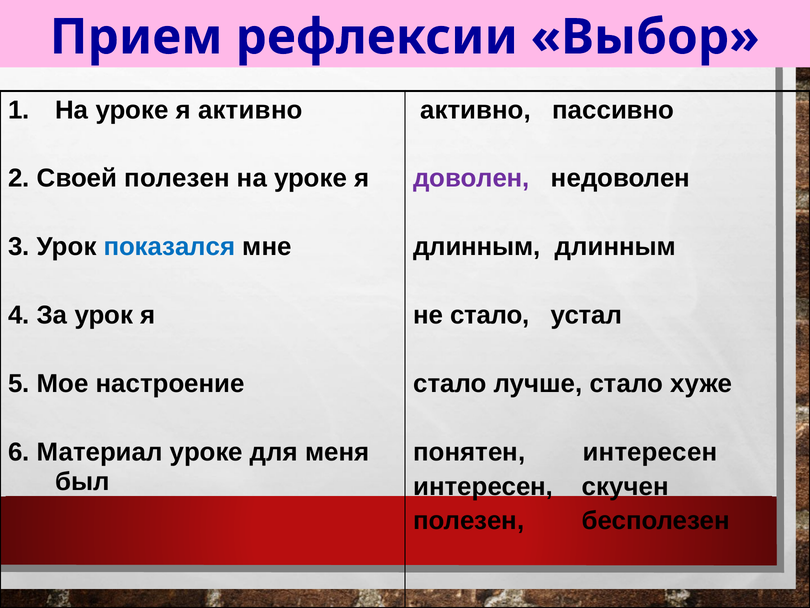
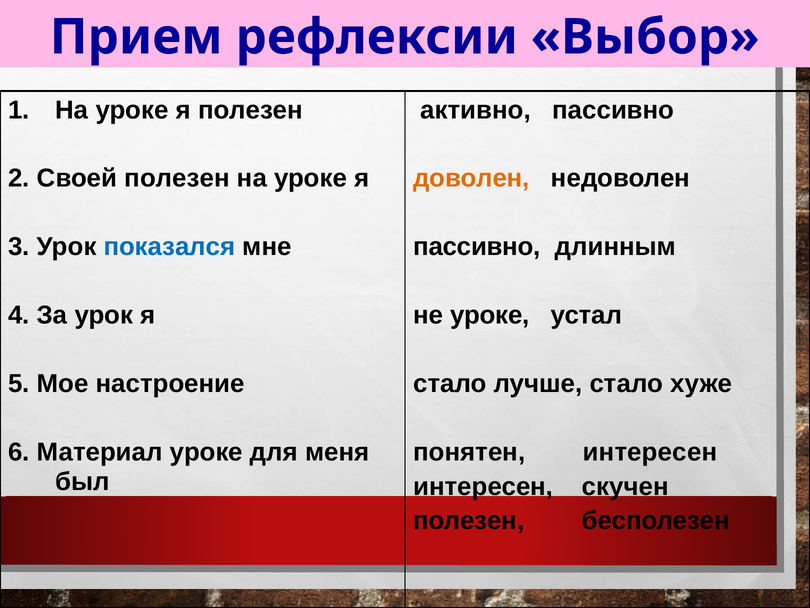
я активно: активно -> полезен (251, 110)
доволен colour: purple -> orange (471, 178)
длинным: длинным -> пассивно (477, 247)
не стало: стало -> уроке (490, 315)
